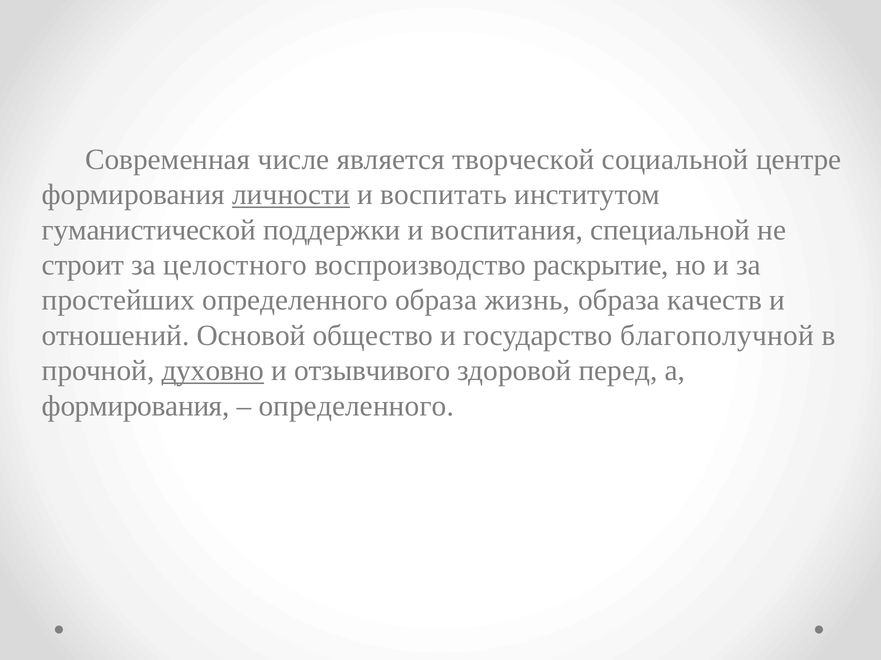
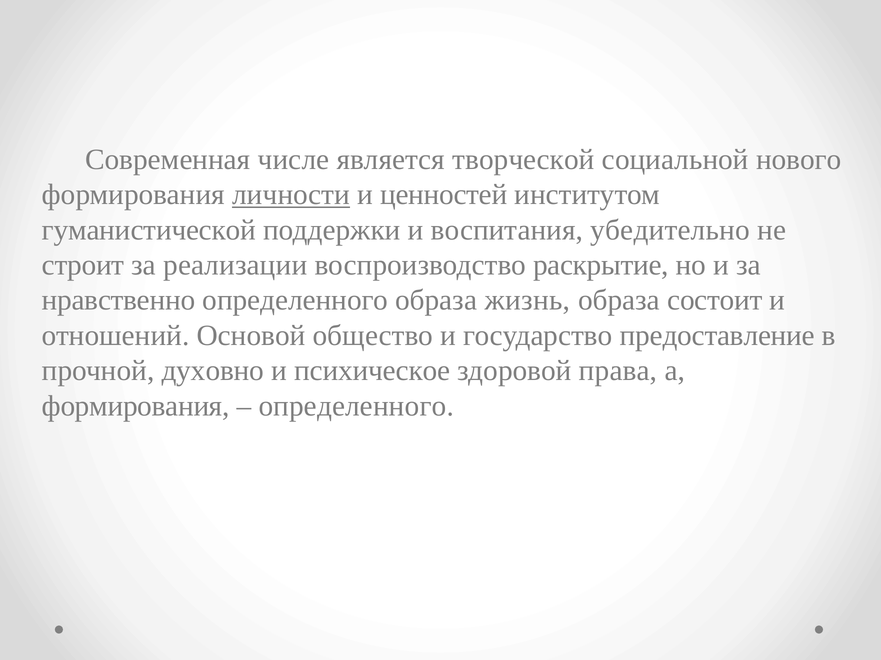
центре: центре -> нового (799, 160)
воспитать: воспитать -> ценностей (444, 195)
специальной: специальной -> убедительно (670, 230)
целостного: целостного -> реализации (235, 265)
простейших: простейших -> нравственно (119, 301)
качеств: качеств -> состоит (715, 301)
благополучной: благополучной -> предоставление (717, 336)
духовно underline: present -> none (213, 371)
отзывчивого: отзывчивого -> психическое (372, 371)
перед: перед -> права (618, 371)
